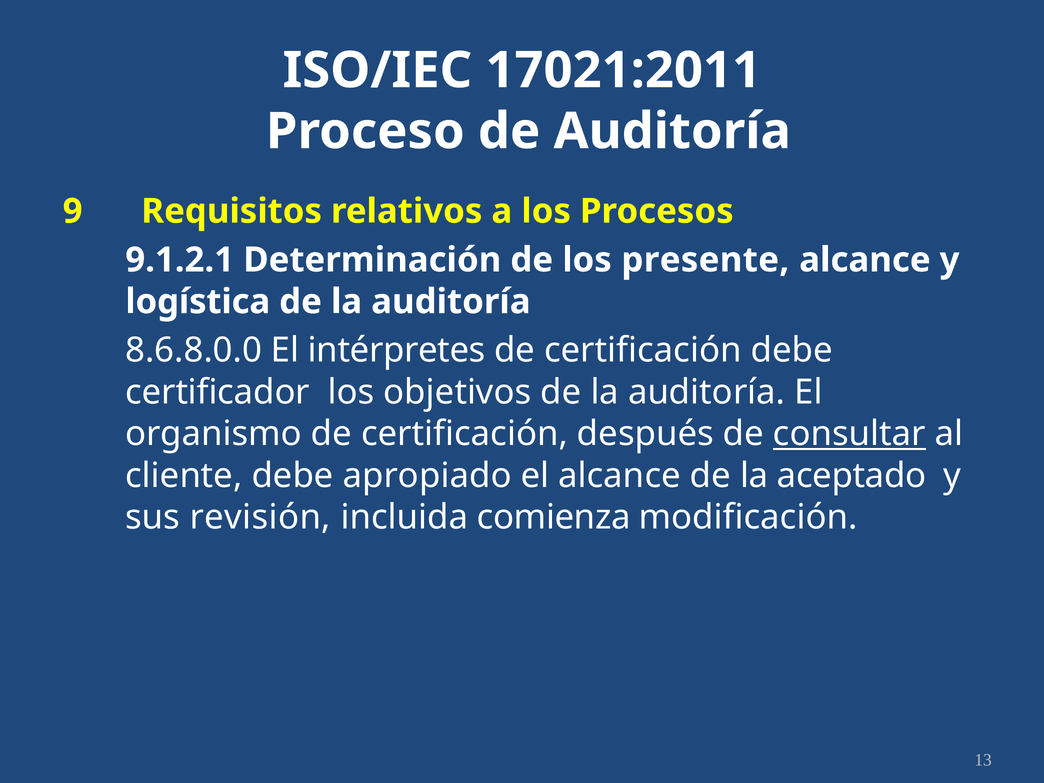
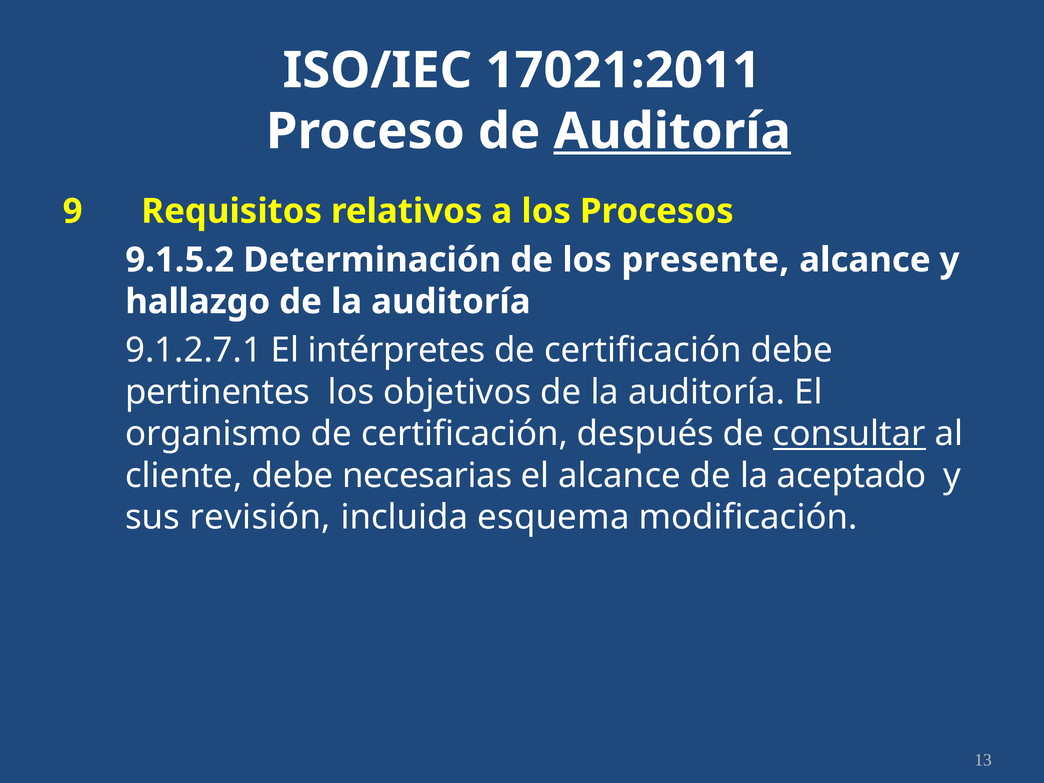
Auditoría underline: none -> present (672, 131)
9.1.2.1: 9.1.2.1 -> 9.1.5.2 (180, 260)
logística: logística -> hallazgo (198, 302)
8.6.8.0.0: 8.6.8.0.0 -> 9.1.2.7.1 (194, 350)
certificador: certificador -> pertinentes (218, 392)
apropiado: apropiado -> necesarias (427, 476)
comienza: comienza -> esquema (553, 517)
